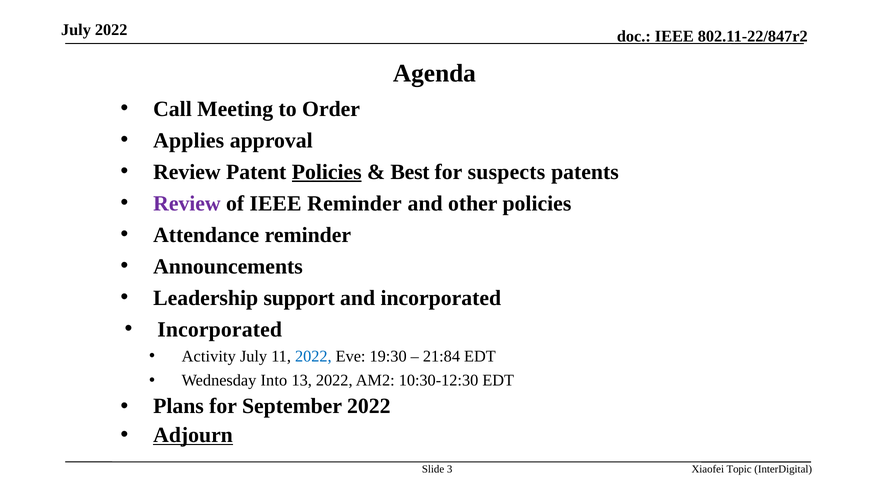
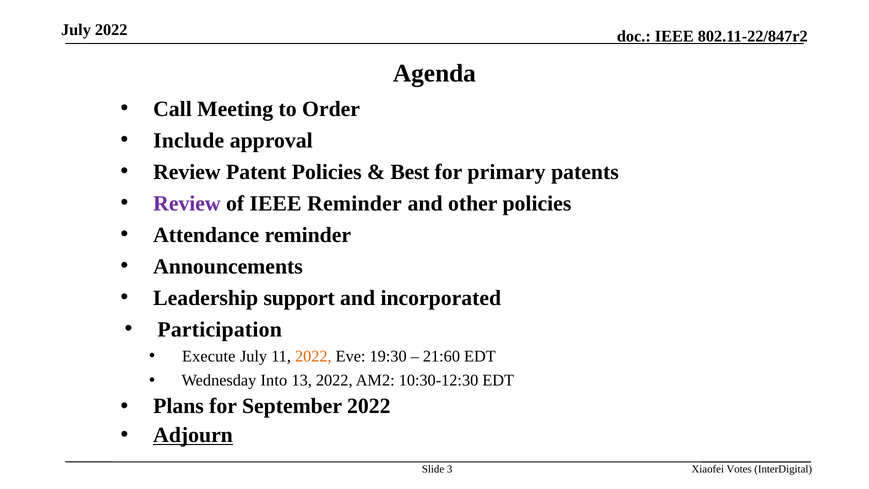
Applies: Applies -> Include (189, 140)
Policies underline: present -> none (327, 172)
suspects: suspects -> primary (506, 172)
Incorporated: Incorporated -> Participation (220, 329)
Activity: Activity -> Execute (209, 356)
2022 colour: blue -> orange (313, 356)
21:84: 21:84 -> 21:60 (441, 356)
Topic: Topic -> Votes (739, 469)
